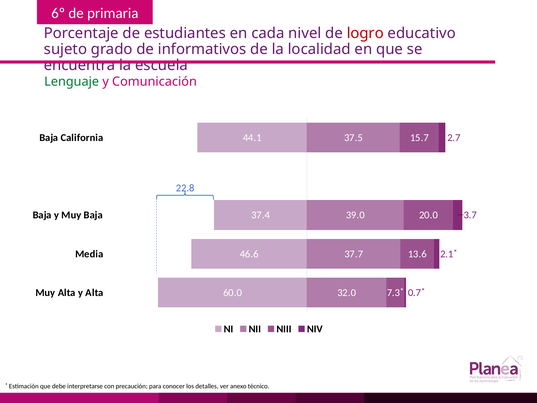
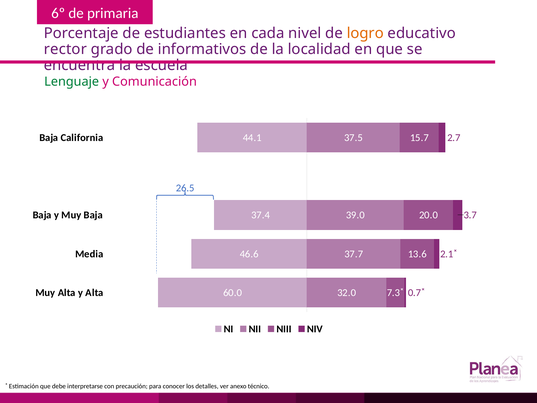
logro colour: red -> orange (365, 33)
sujeto: sujeto -> rector (65, 49)
22.8: 22.8 -> 26.5 (185, 188)
